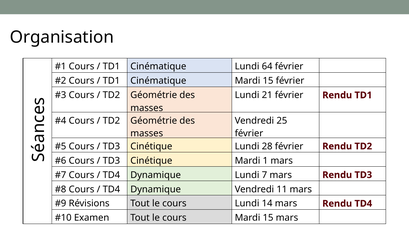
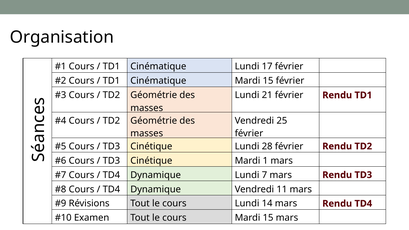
64: 64 -> 17 (267, 67)
